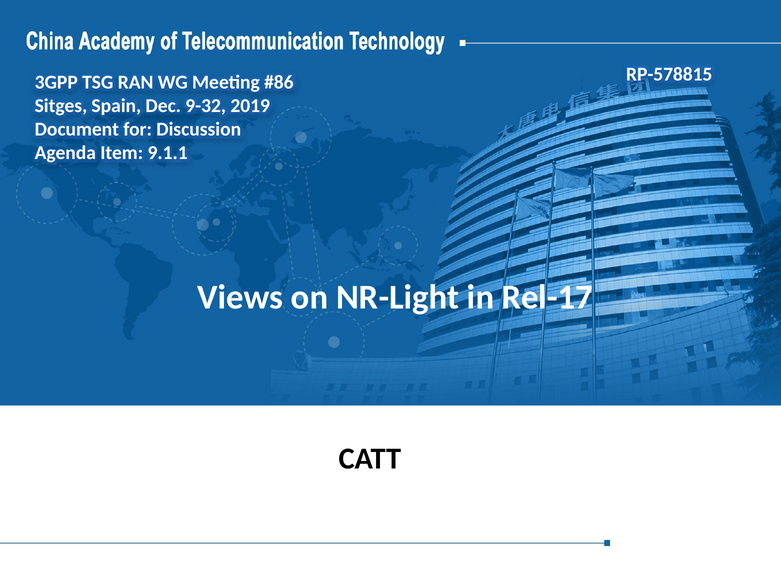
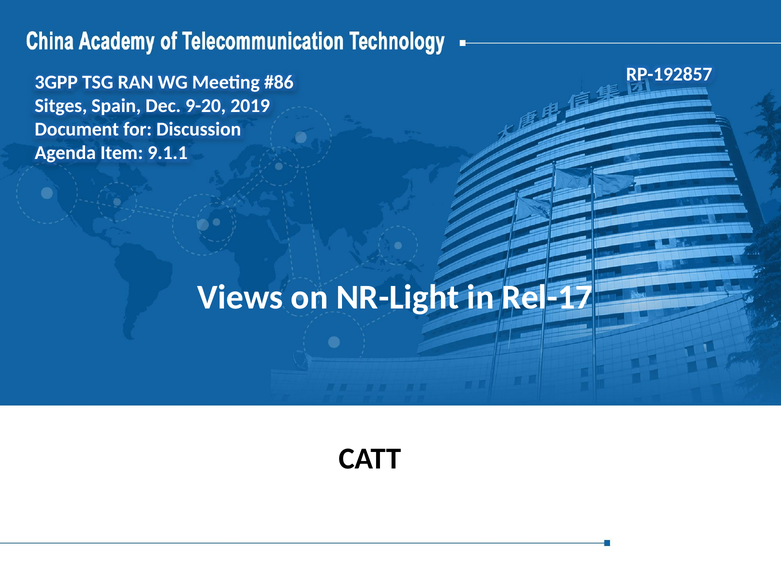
RP-578815: RP-578815 -> RP-192857 (669, 74)
9-32: 9-32 -> 9-20 (206, 106)
